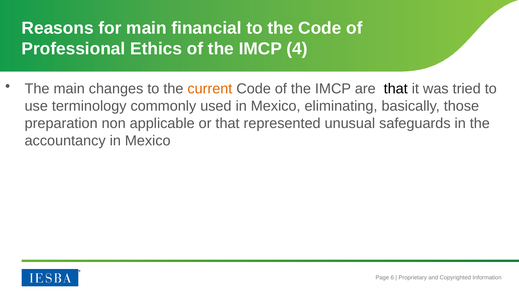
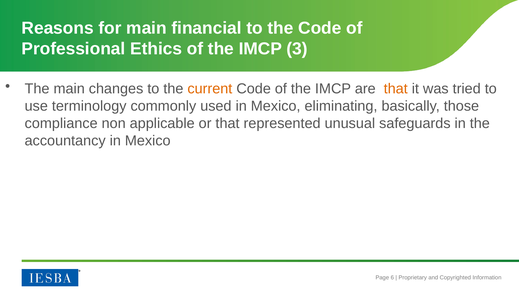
4: 4 -> 3 (297, 49)
that colour: black -> orange (396, 89)
preparation: preparation -> compliance (61, 123)
